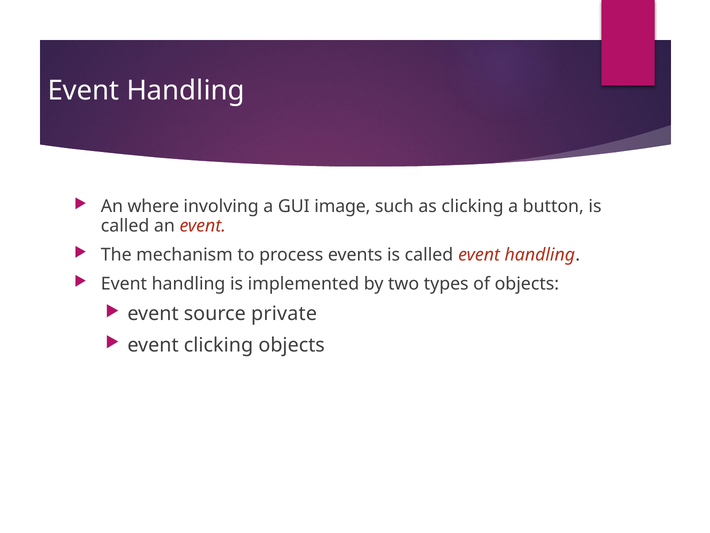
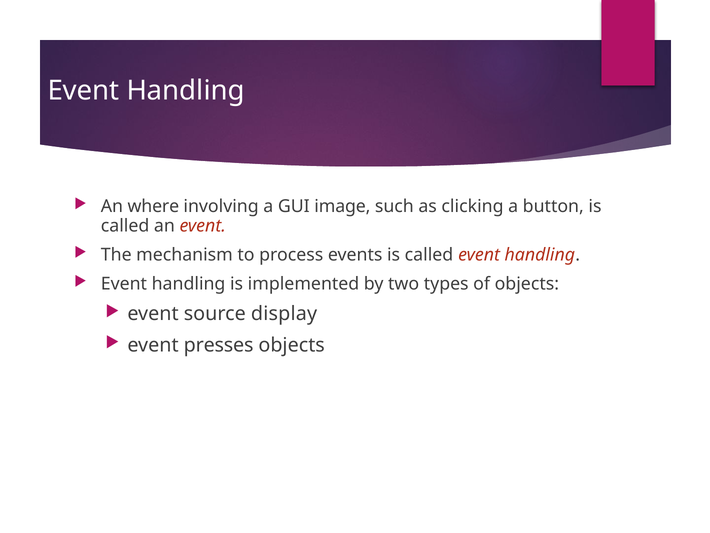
private: private -> display (284, 314)
event clicking: clicking -> presses (219, 345)
